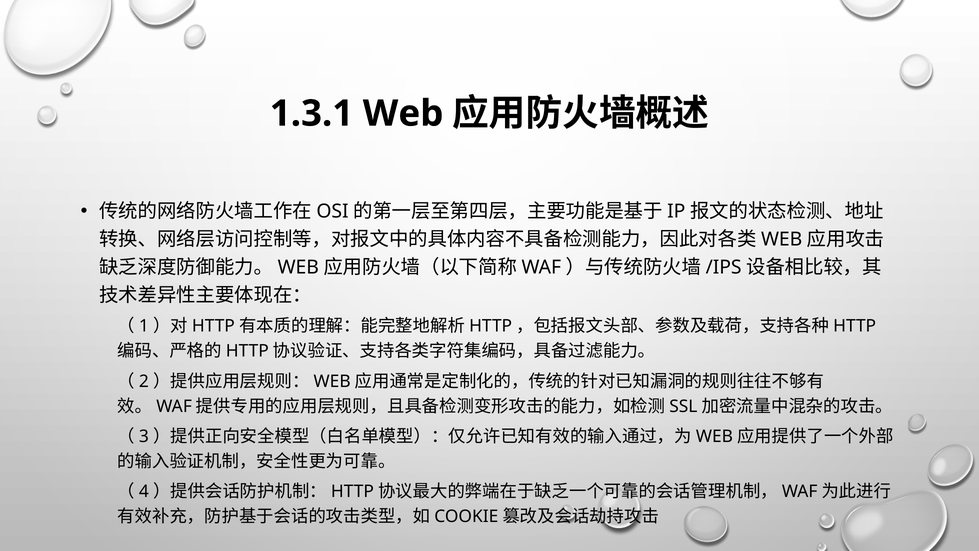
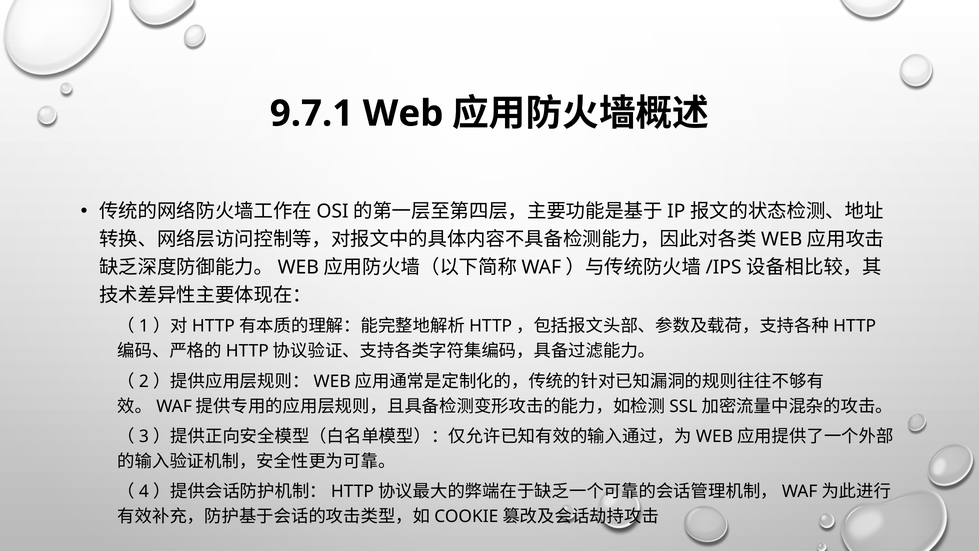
1.3.1: 1.3.1 -> 9.7.1 (312, 113)
